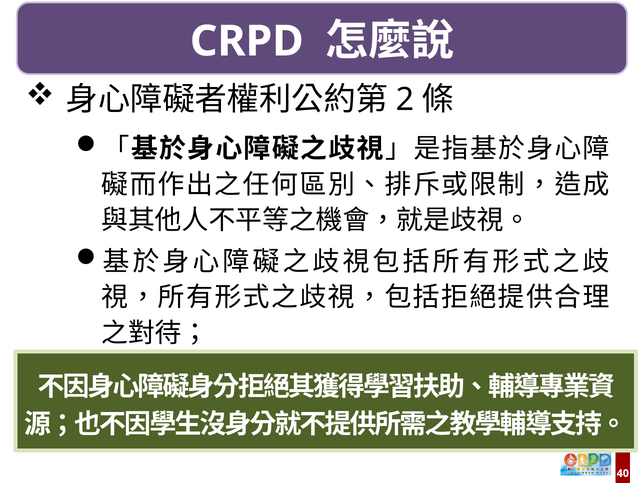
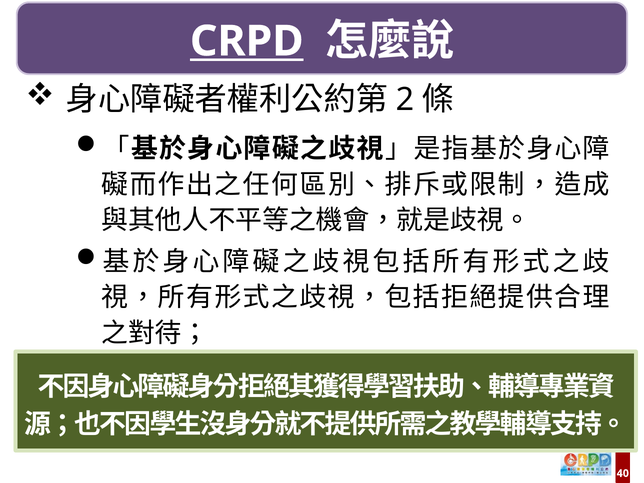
CRPD underline: none -> present (247, 41)
